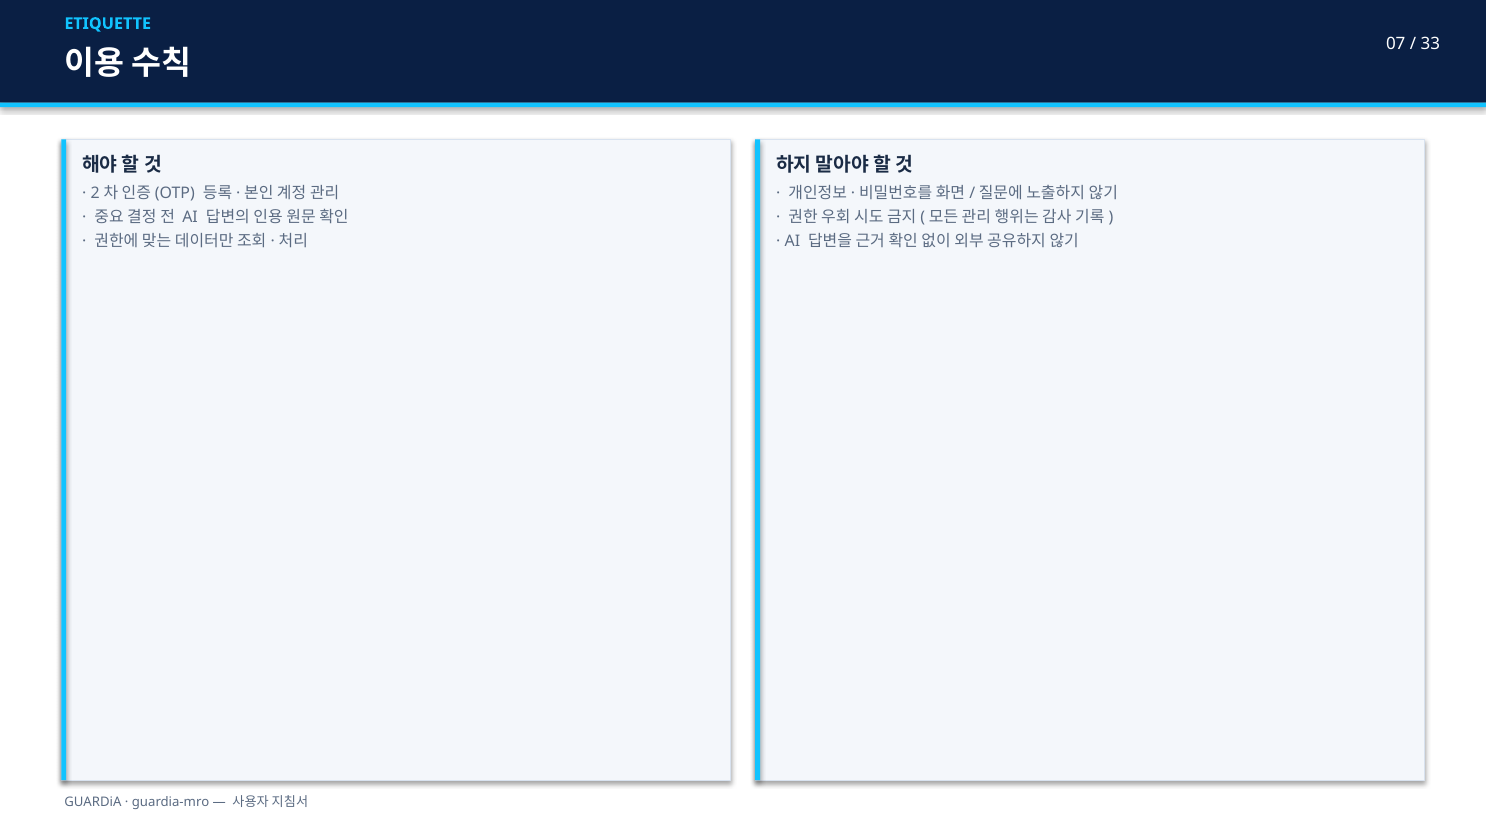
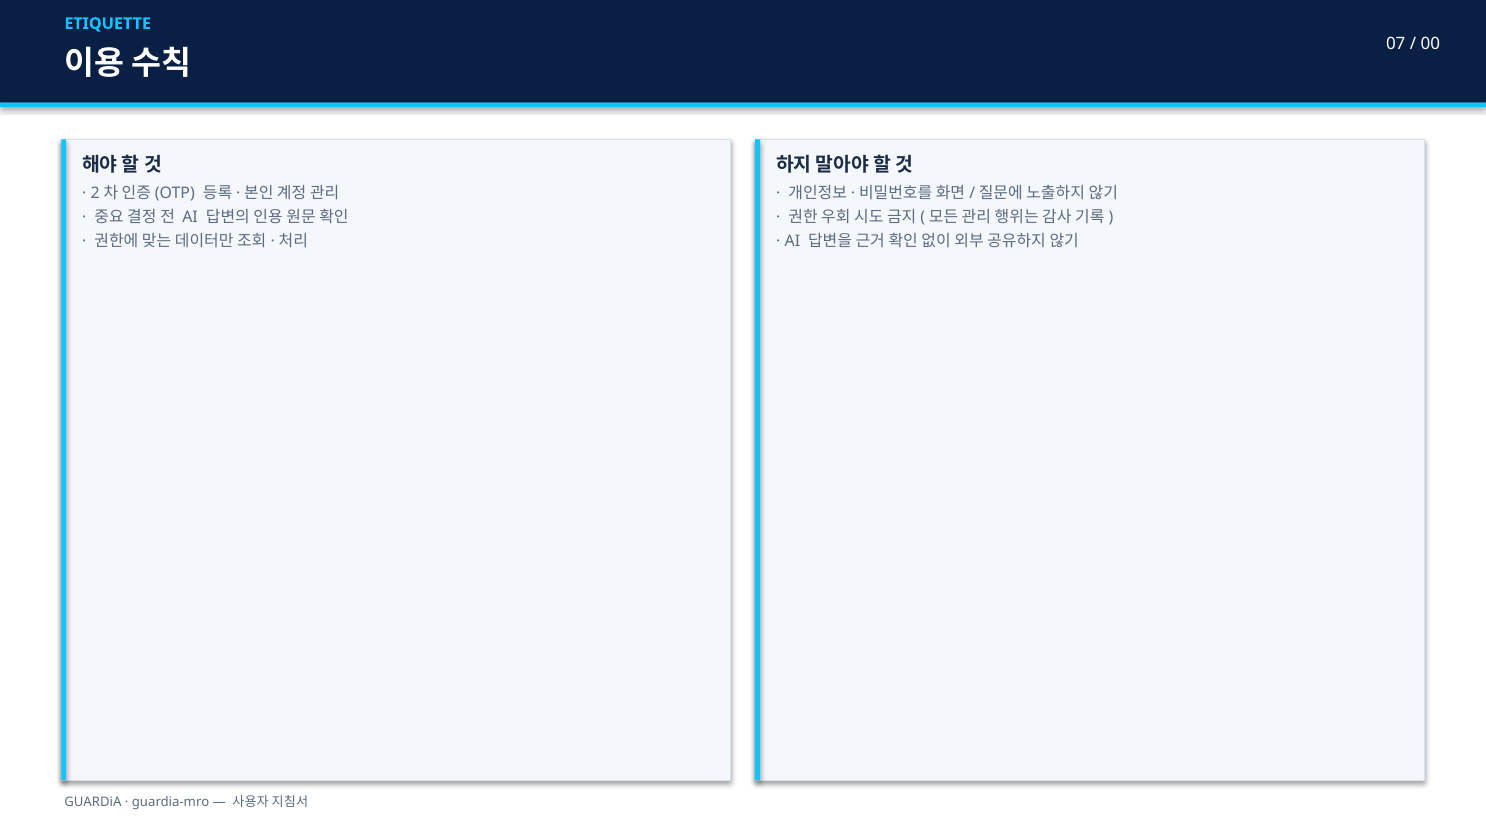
33: 33 -> 00 (1430, 44)
